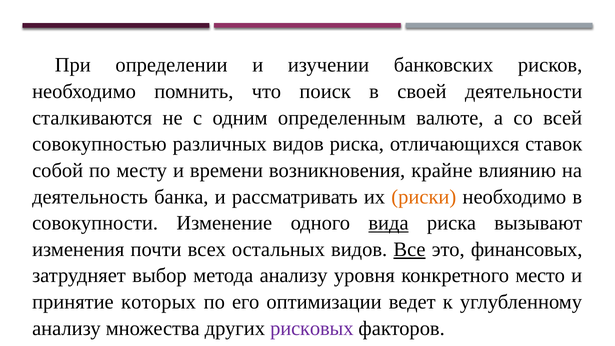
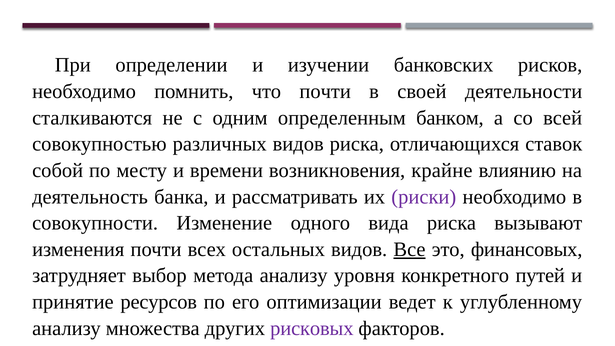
что поиск: поиск -> почти (325, 91)
валюте: валюте -> банком (450, 118)
риски colour: orange -> purple (424, 197)
вида underline: present -> none (389, 223)
место: место -> путей (540, 276)
которых: которых -> ресурсов (159, 302)
